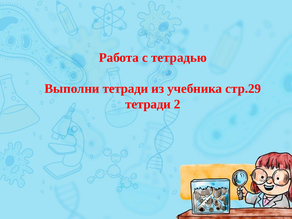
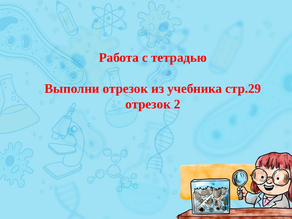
Выполни тетради: тетради -> отрезок (125, 89)
тетради: тетради -> отрезок (148, 104)
